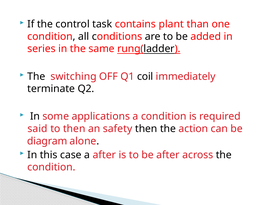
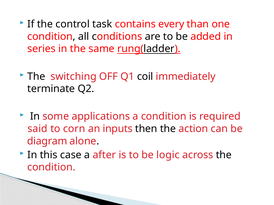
plant: plant -> every (171, 24)
to then: then -> corn (74, 129)
safety: safety -> inputs (118, 129)
be after: after -> logic (168, 155)
